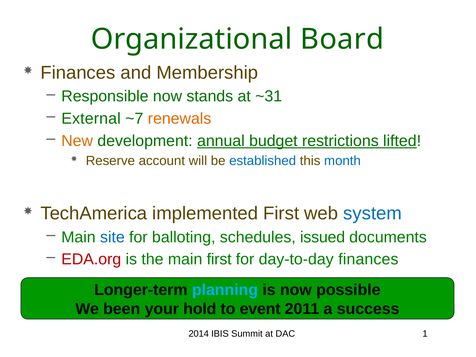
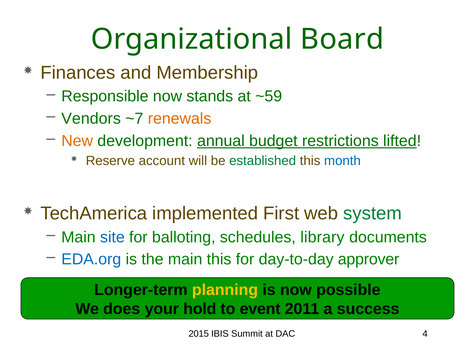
~31: ~31 -> ~59 (269, 96)
External: External -> Vendors (91, 119)
established colour: blue -> green (263, 161)
system colour: blue -> green (373, 214)
issued: issued -> library (322, 237)
EDA.org colour: red -> blue (91, 259)
main first: first -> this (219, 259)
day-to-day finances: finances -> approver (369, 259)
planning colour: light blue -> yellow (225, 290)
been: been -> does (122, 309)
2014: 2014 -> 2015 (199, 334)
1: 1 -> 4 (425, 334)
